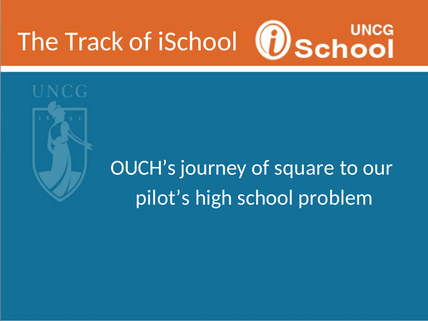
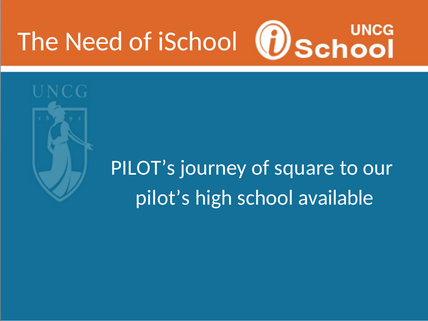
Track: Track -> Need (94, 41)
OUCH’s: OUCH’s -> PILOT’s (143, 168)
problem: problem -> available (336, 198)
